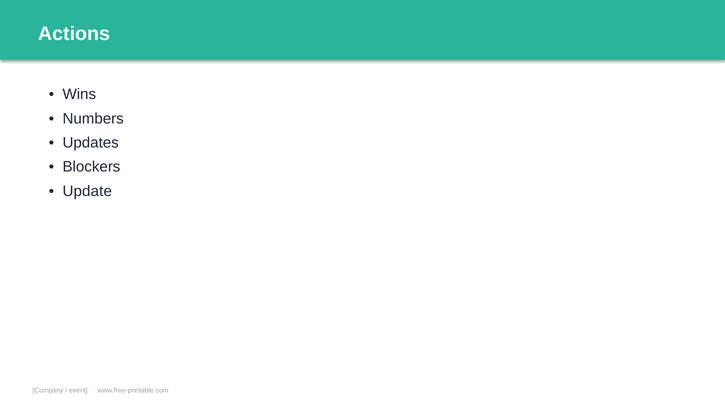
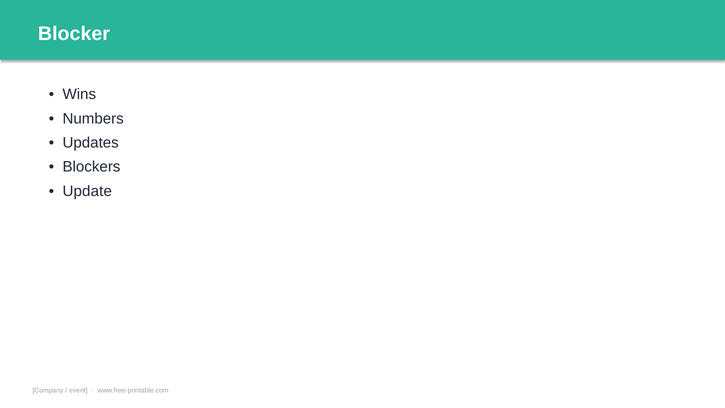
Actions: Actions -> Blocker (74, 34)
